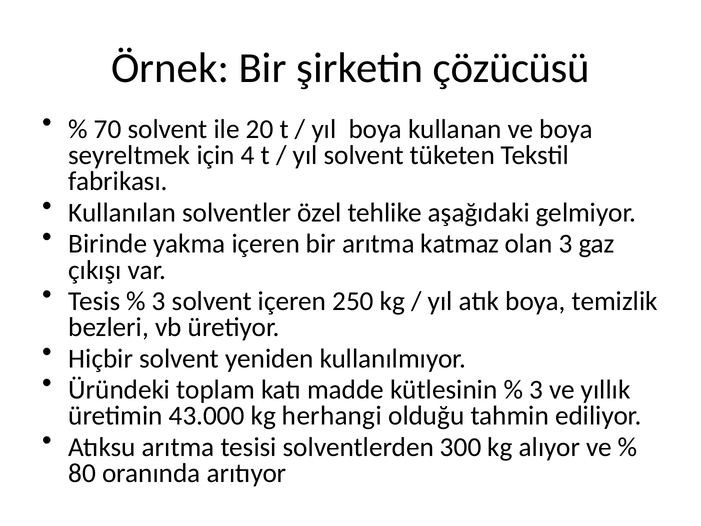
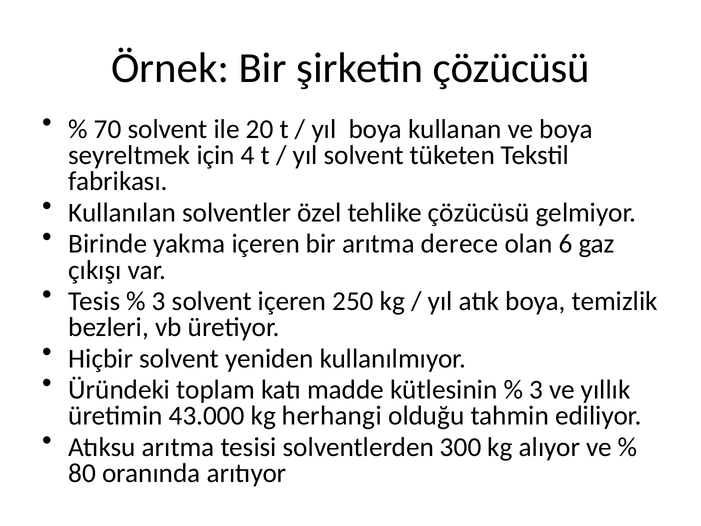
tehlike aşağıdaki: aşağıdaki -> çözücüsü (479, 213)
katmaz: katmaz -> derece (460, 244)
olan 3: 3 -> 6 (566, 244)
